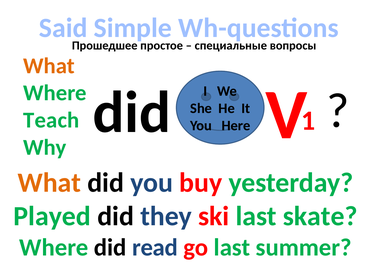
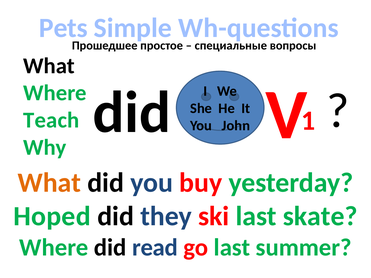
Said: Said -> Pets (63, 28)
What colour: orange -> black (49, 66)
Here: Here -> John (236, 126)
Played: Played -> Hoped (52, 216)
